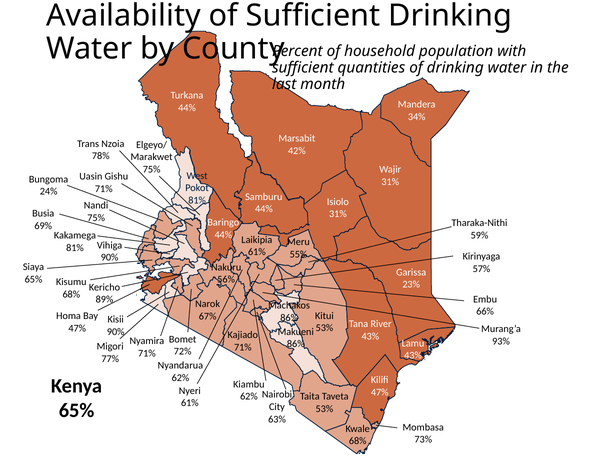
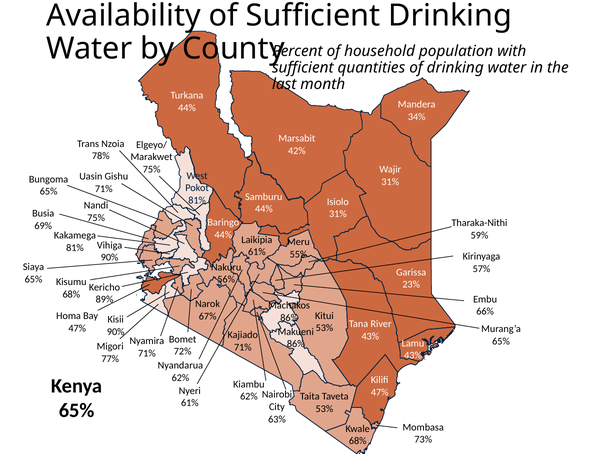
24%: 24% -> 65% (49, 191)
93%: 93% -> 65% (501, 341)
